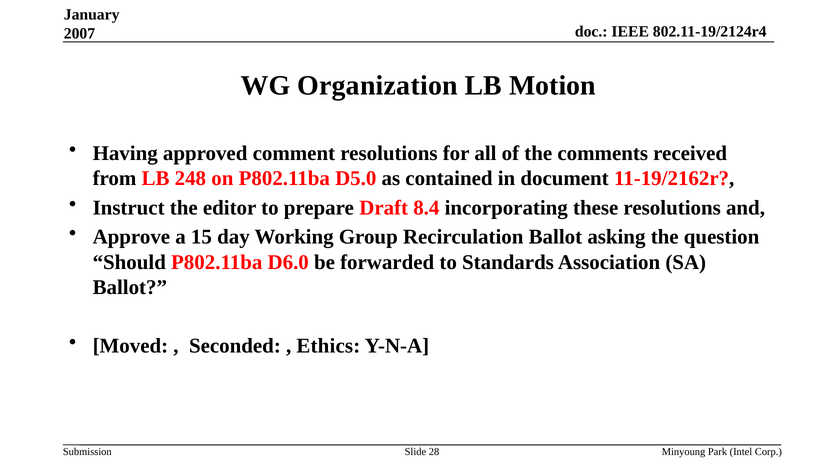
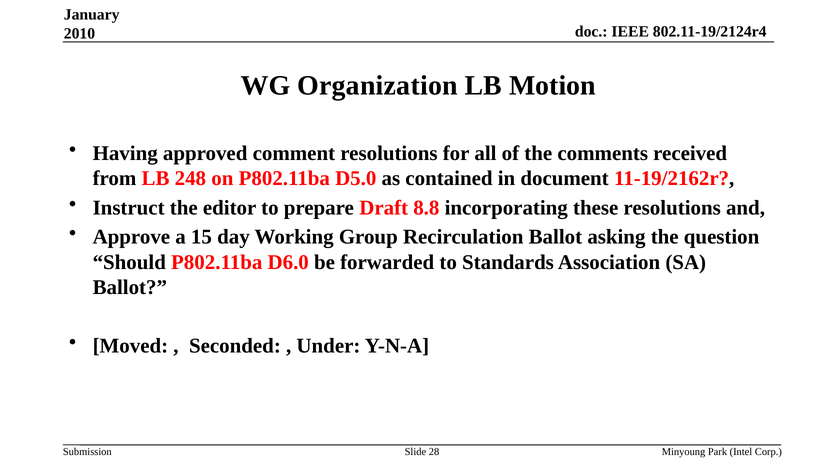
2007: 2007 -> 2010 (79, 33)
8.4: 8.4 -> 8.8 (426, 208)
Ethics: Ethics -> Under (328, 346)
